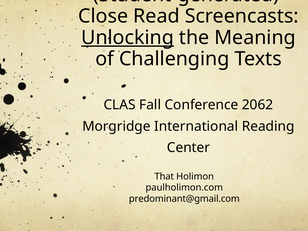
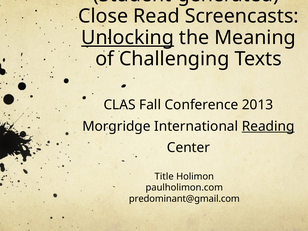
2062: 2062 -> 2013 (258, 105)
Reading underline: none -> present (268, 126)
That: That -> Title (164, 176)
